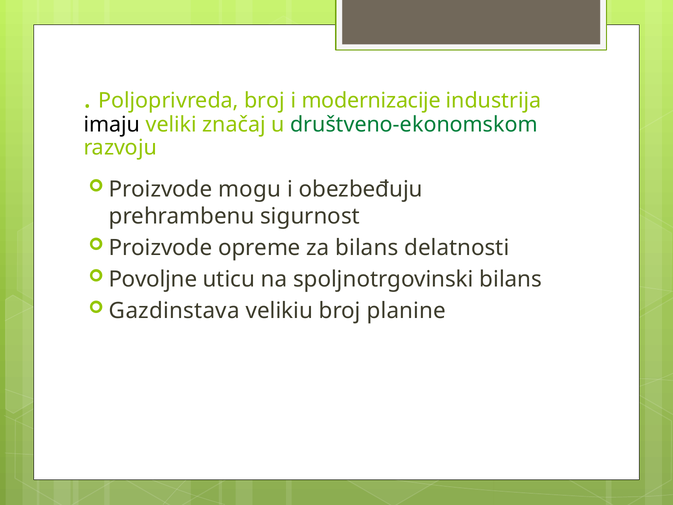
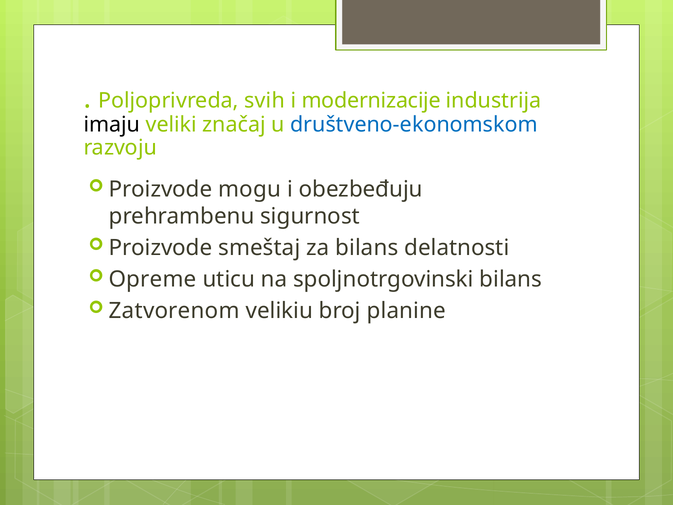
Poljoprivreda broj: broj -> svih (265, 101)
društveno-ekonomskom colour: green -> blue (414, 124)
opreme: opreme -> smeštaj (259, 248)
Povoljne: Povoljne -> Opreme (153, 279)
Gazdinstava: Gazdinstava -> Zatvorenom (174, 311)
